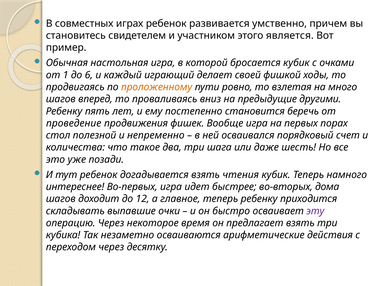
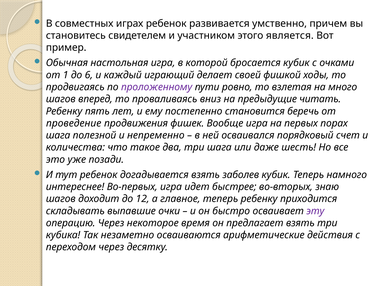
проложенному colour: orange -> purple (157, 87)
другими: другими -> читать (320, 99)
стол: стол -> шага (58, 136)
чтения: чтения -> заболев (241, 175)
дома: дома -> знаю (327, 187)
